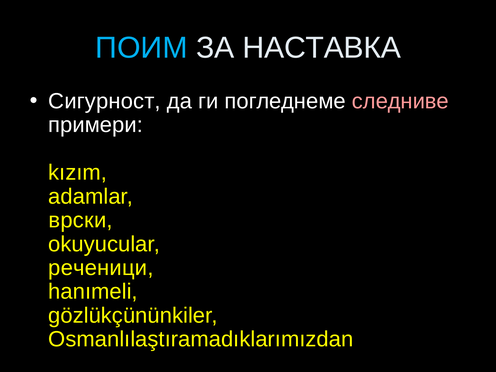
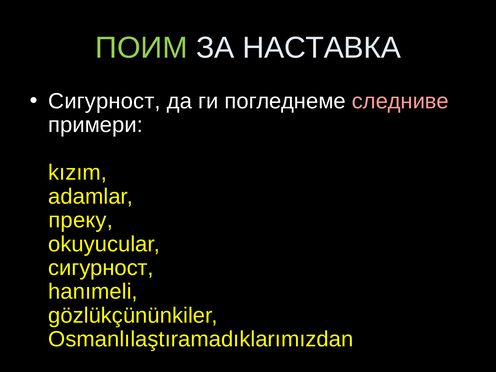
ПОИМ colour: light blue -> light green (141, 48)
врски: врски -> преку (81, 220)
реченици: реченици -> сигурност (101, 268)
